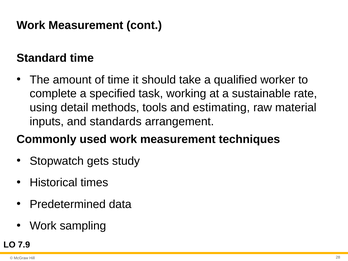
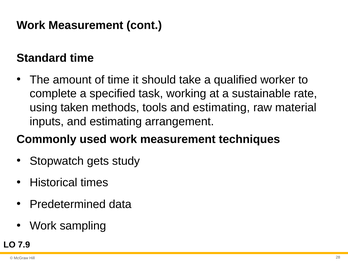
detail: detail -> taken (74, 108)
inputs and standards: standards -> estimating (116, 122)
